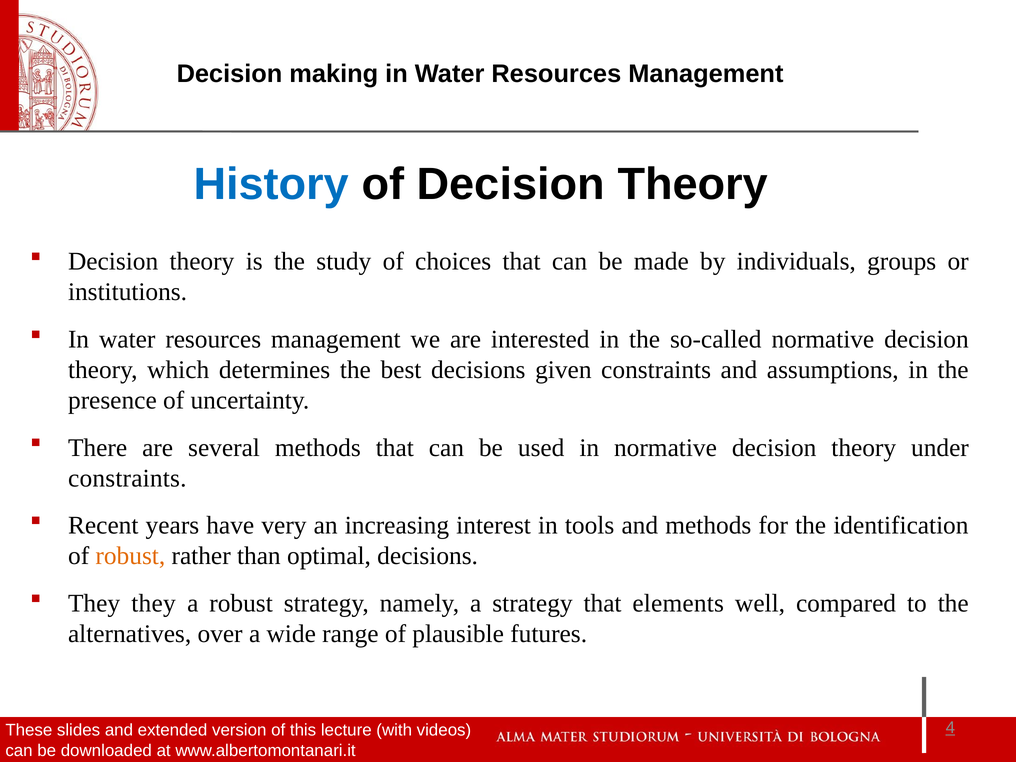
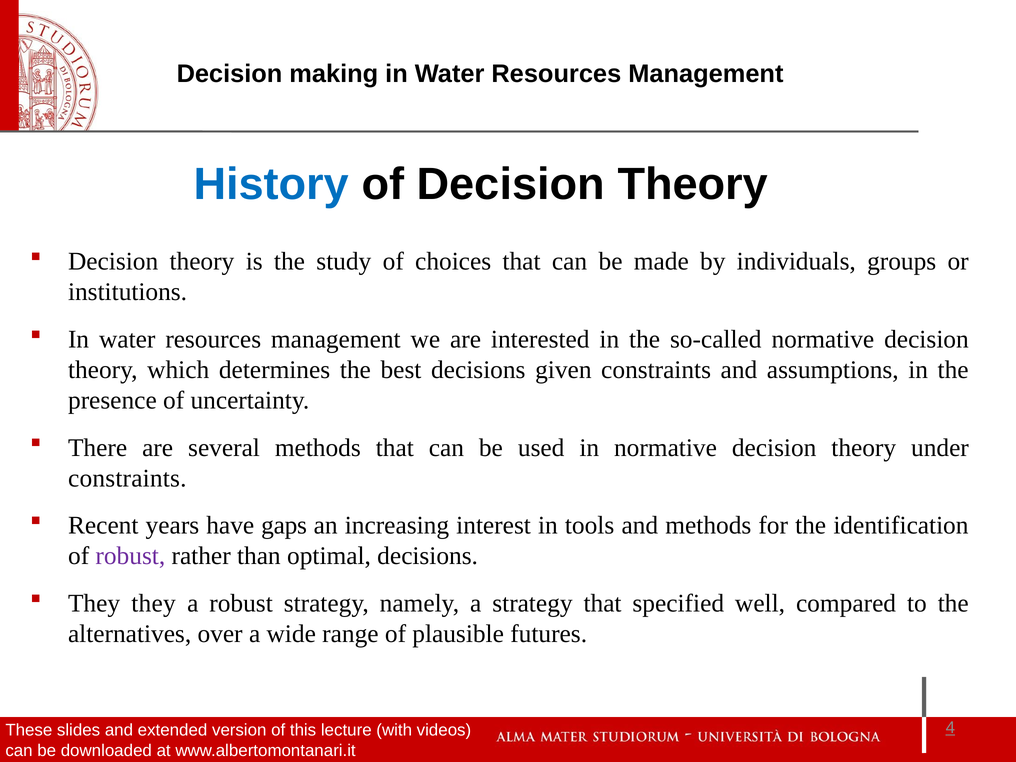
very: very -> gaps (284, 526)
robust colour: orange -> purple (130, 556)
elements: elements -> specified (678, 603)
